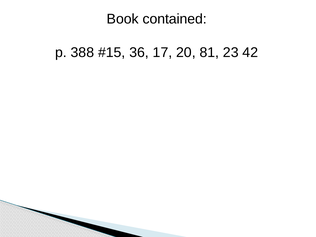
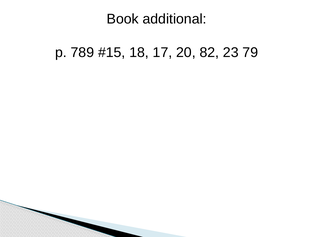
contained: contained -> additional (175, 19)
388: 388 -> 789 (82, 53)
36: 36 -> 18 (139, 53)
81: 81 -> 82 (209, 53)
42: 42 -> 79 (250, 53)
